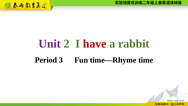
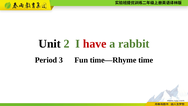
Unit colour: purple -> black (50, 44)
